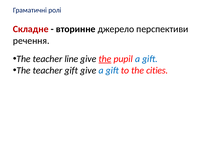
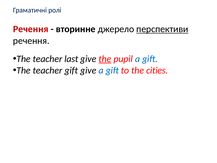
Складне: Складне -> Речення (31, 29)
перспективи underline: none -> present (162, 29)
line: line -> last (71, 59)
